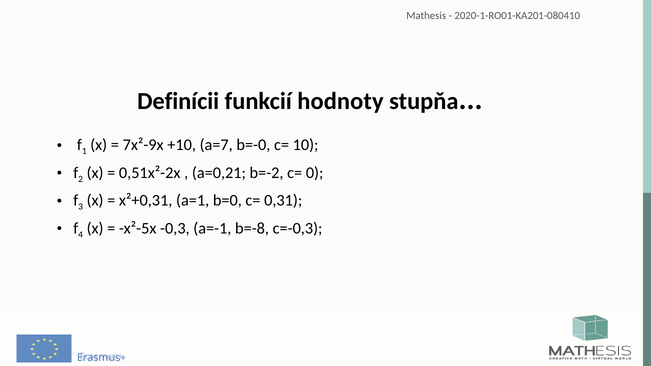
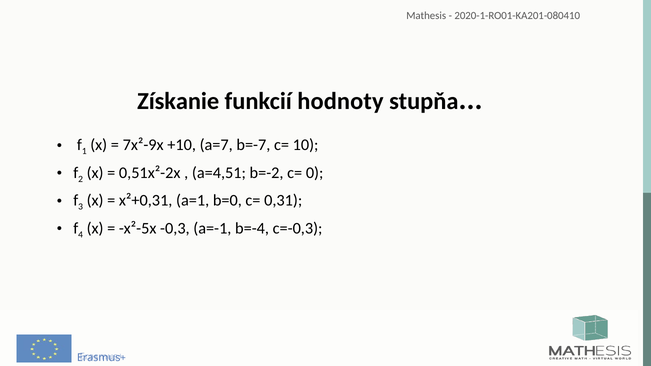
Definícii: Definícii -> Získanie (178, 101)
b=-0: b=-0 -> b=-7 (253, 145)
a=0,21: a=0,21 -> a=4,51 (219, 173)
b=-8: b=-8 -> b=-4 (252, 228)
